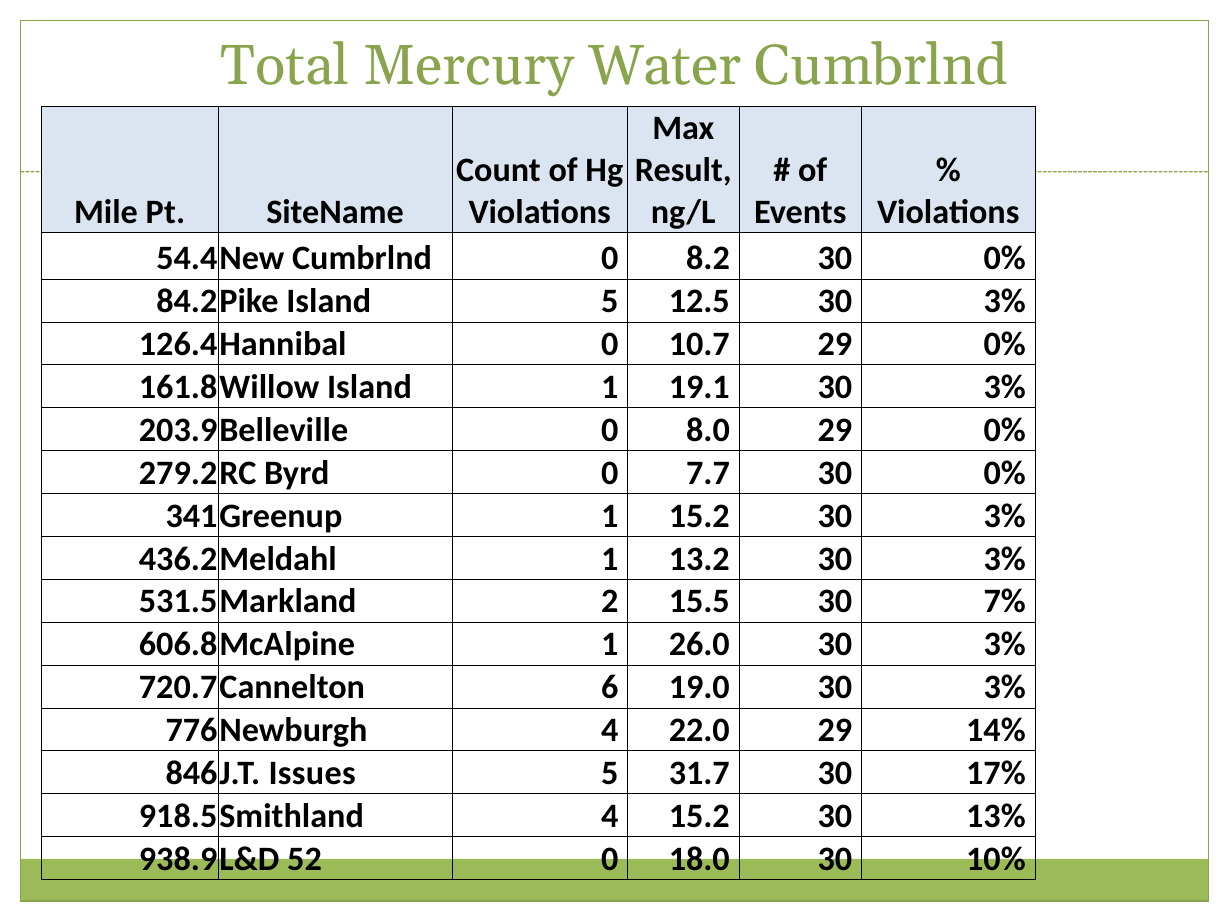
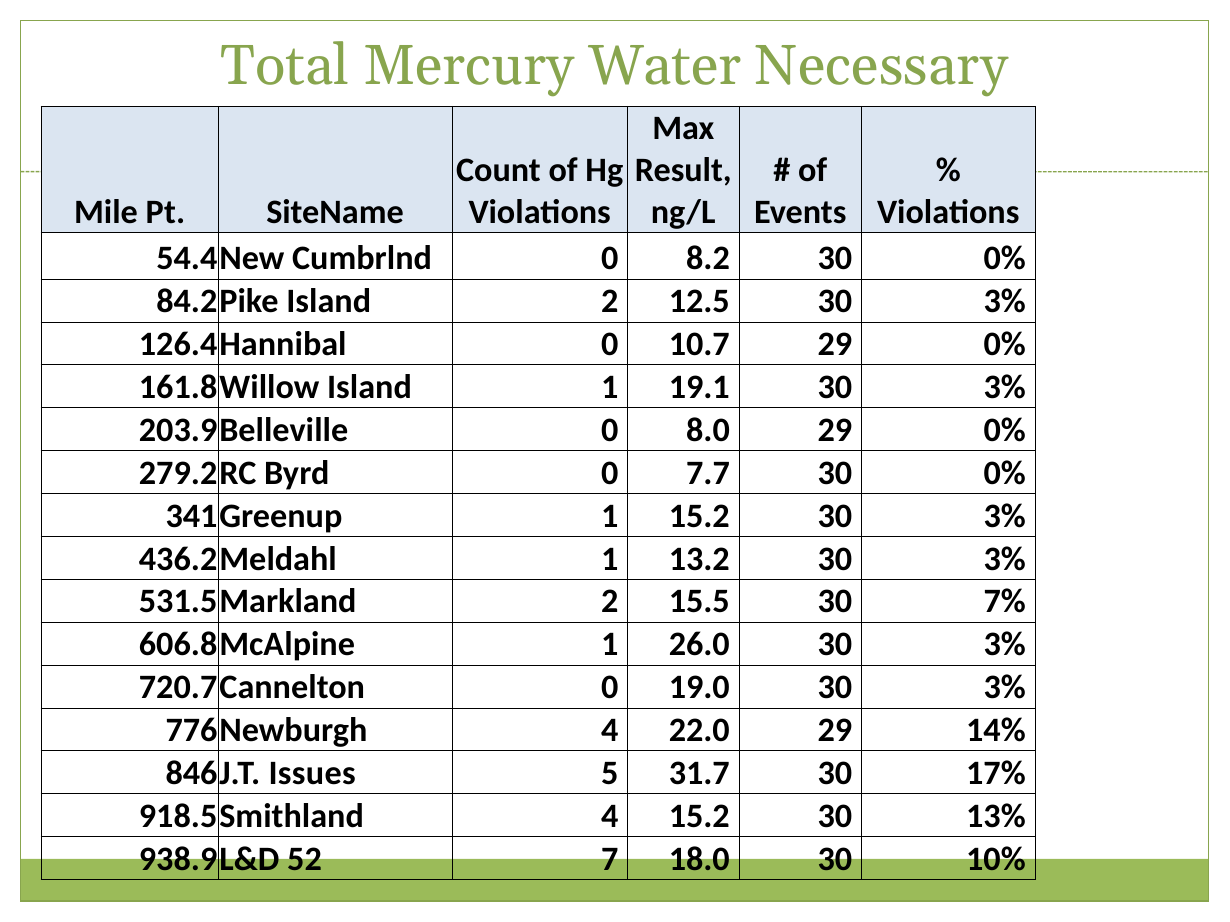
Water Cumbrlnd: Cumbrlnd -> Necessary (881, 66)
Island 5: 5 -> 2 (610, 302)
6: 6 -> 0 (610, 688)
52 0: 0 -> 7 (610, 859)
